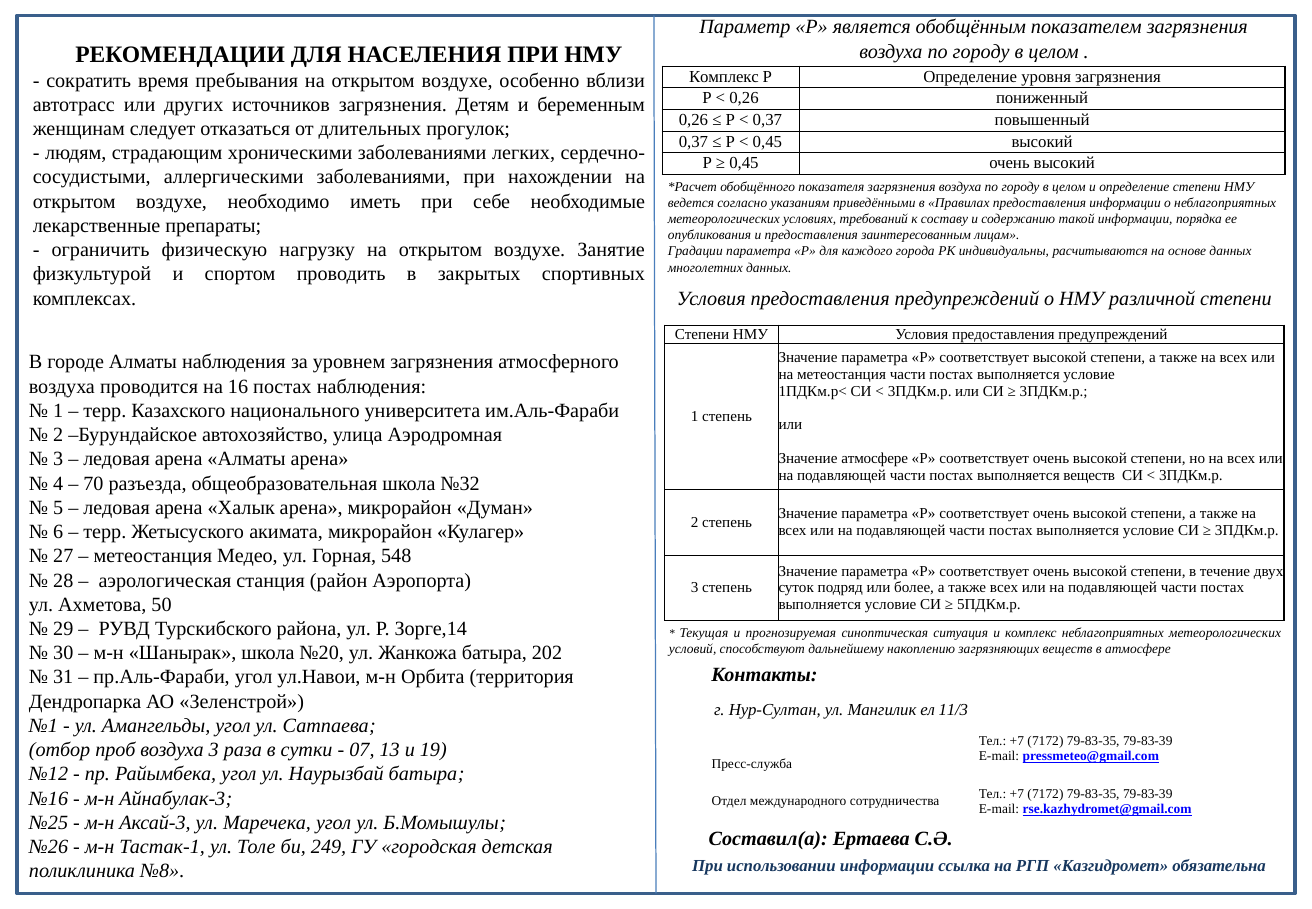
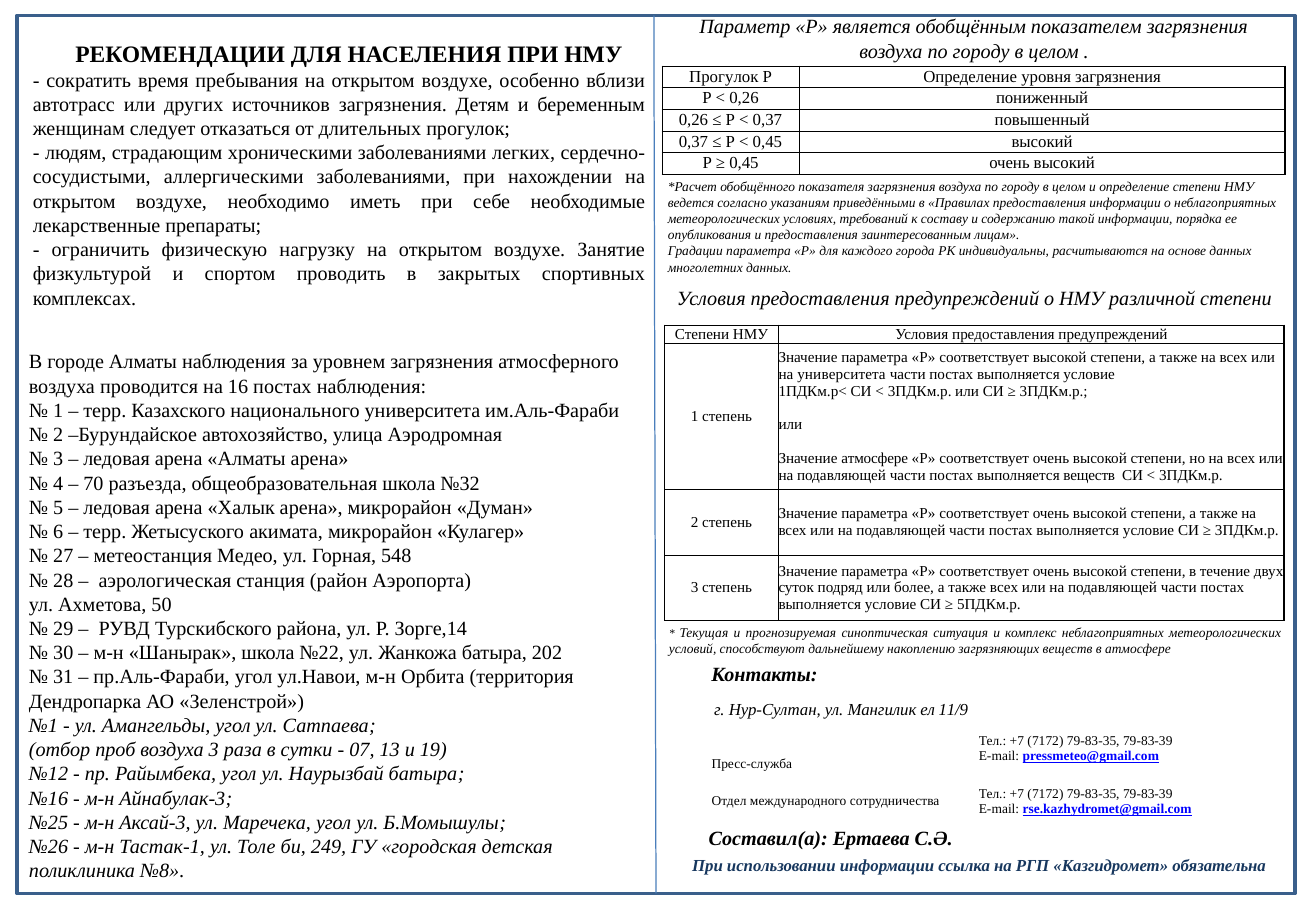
Комплекс: Комплекс -> Прогулок (724, 77)
на метеостанция: метеостанция -> университета (841, 374)
№20: №20 -> №22 (322, 653)
11/3: 11/3 -> 11/9 (953, 710)
